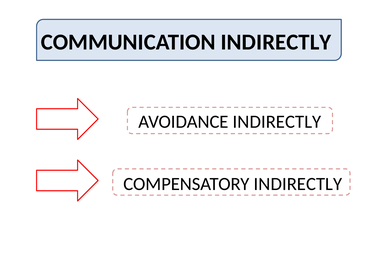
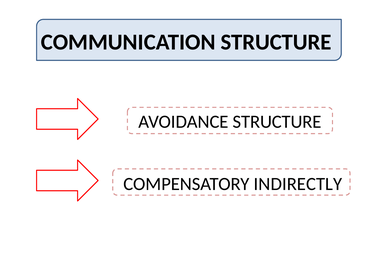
COMMUNICATION INDIRECTLY: INDIRECTLY -> STRUCTURE (276, 42)
AVOIDANCE INDIRECTLY: INDIRECTLY -> STRUCTURE (277, 122)
